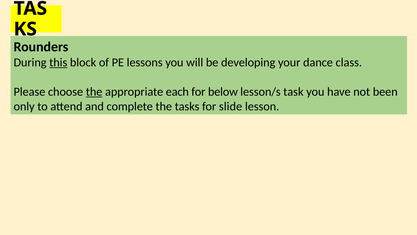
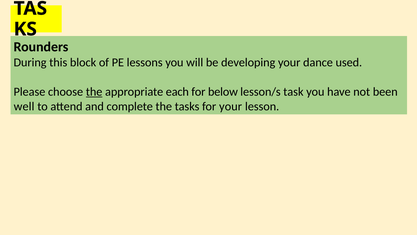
this underline: present -> none (58, 62)
class: class -> used (349, 62)
only: only -> well (24, 106)
for slide: slide -> your (231, 106)
